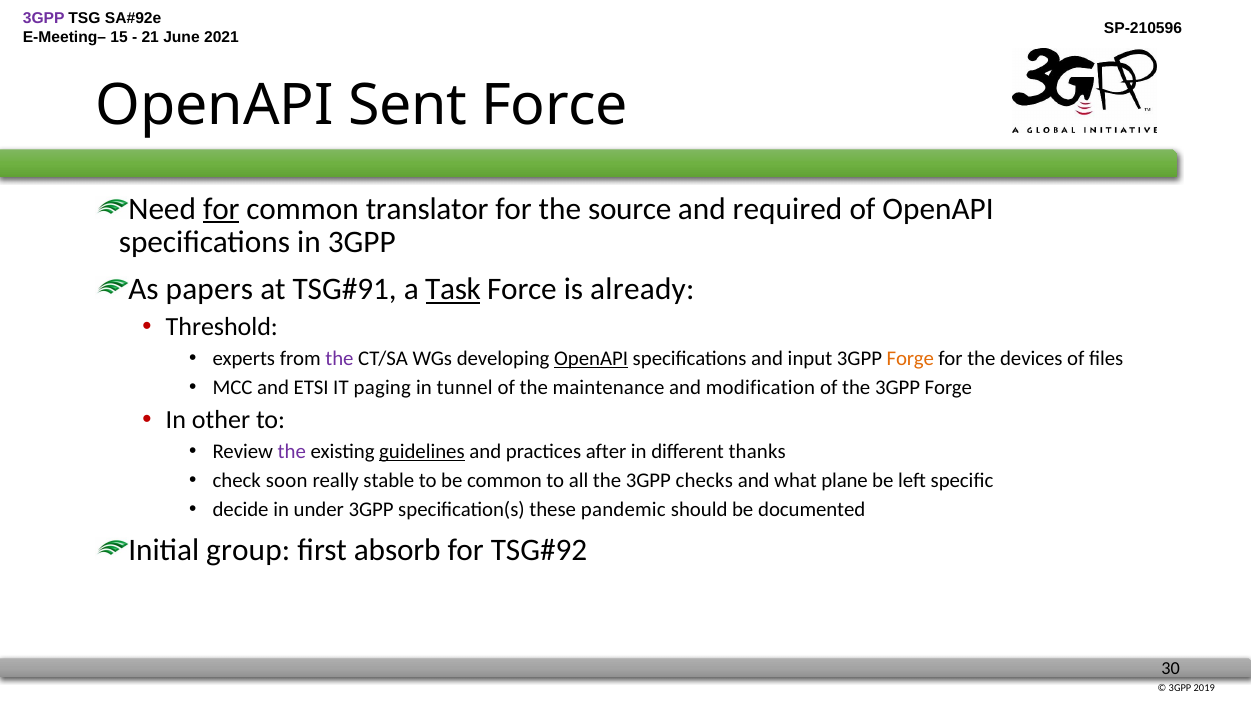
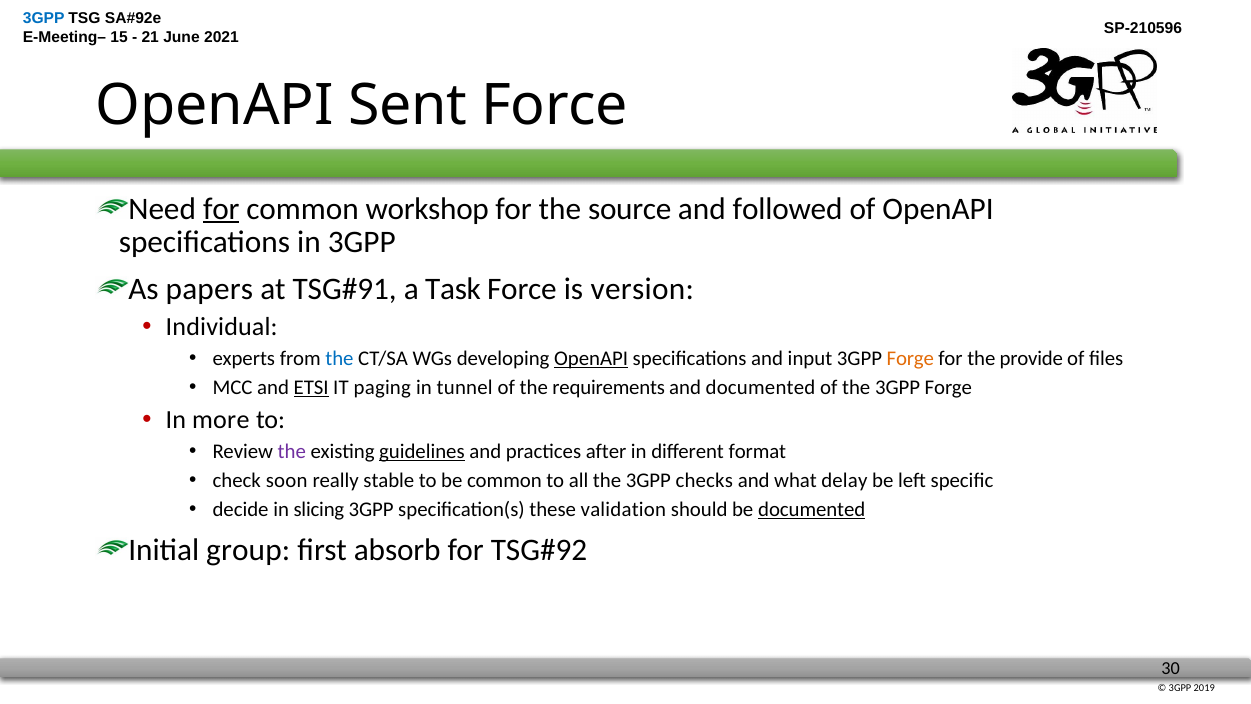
3GPP colour: purple -> blue (44, 19)
translator: translator -> workshop (427, 209)
required: required -> followed (788, 209)
Task underline: present -> none (453, 289)
already: already -> version (642, 289)
Threshold: Threshold -> Individual (222, 327)
the colour: purple -> blue (339, 359)
devices: devices -> provide (1031, 359)
ETSI underline: none -> present (311, 388)
maintenance: maintenance -> requirements (609, 388)
and modification: modification -> documented (760, 388)
other: other -> more (221, 419)
thanks: thanks -> format (757, 451)
plane: plane -> delay (844, 480)
under: under -> slicing (319, 509)
pandemic: pandemic -> validation (623, 509)
documented underline: none -> present (812, 509)
